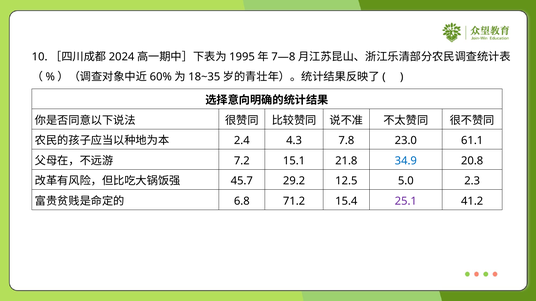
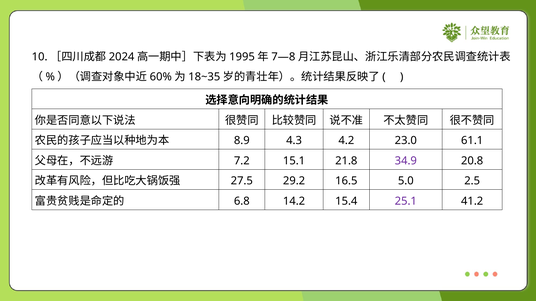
2.4: 2.4 -> 8.9 (242, 141)
7.8: 7.8 -> 4.2 (346, 141)
34.9 colour: blue -> purple (406, 161)
45.7: 45.7 -> 27.5 (242, 181)
12.5: 12.5 -> 16.5 (346, 181)
2.3: 2.3 -> 2.5 (472, 181)
71.2: 71.2 -> 14.2 (294, 201)
